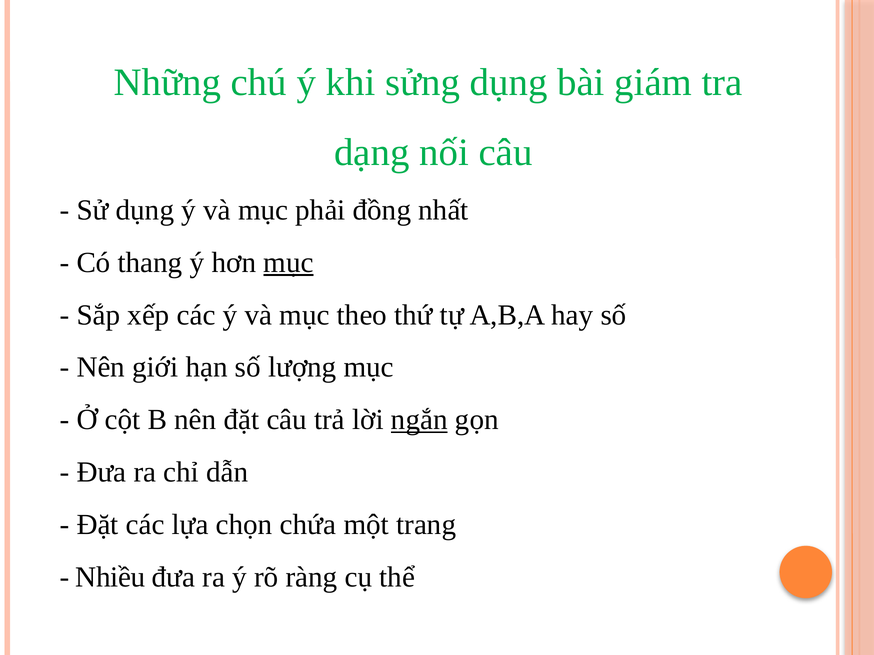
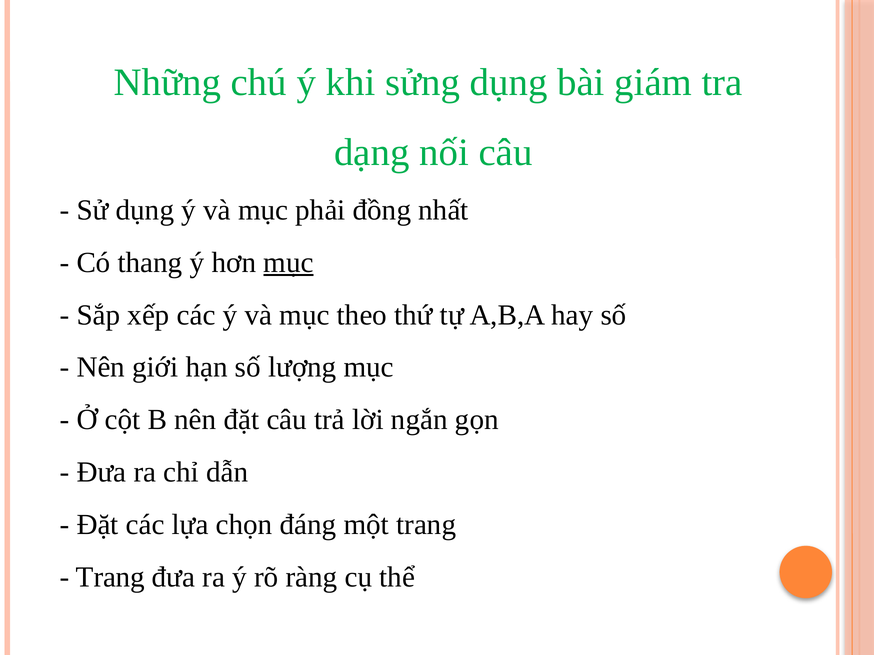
ngắn underline: present -> none (419, 420)
chứa: chứa -> đáng (308, 525)
Nhiều: Nhiều -> Trang (110, 577)
